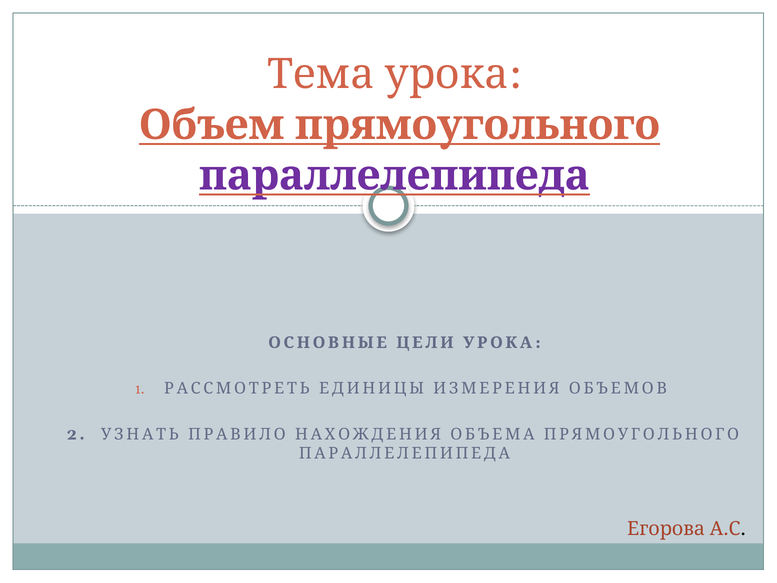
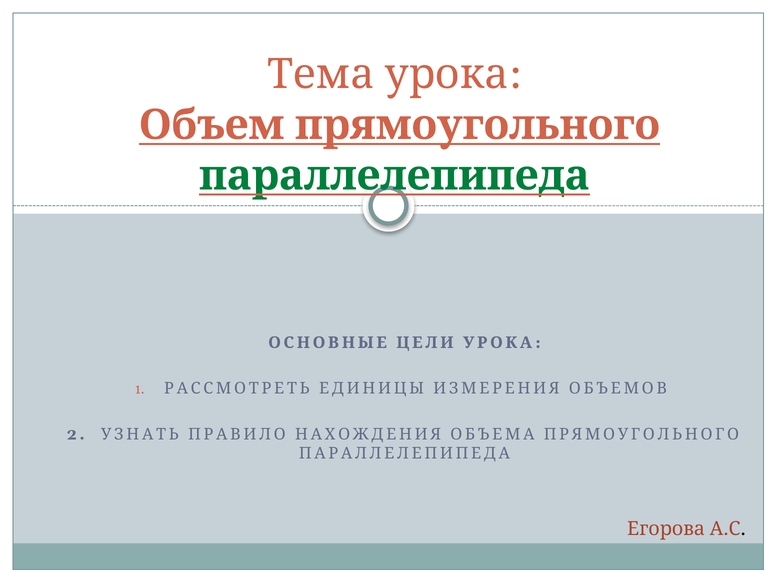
параллелепипеда colour: purple -> green (394, 175)
